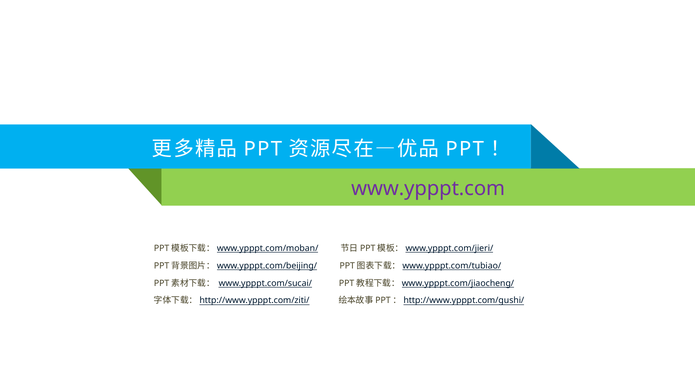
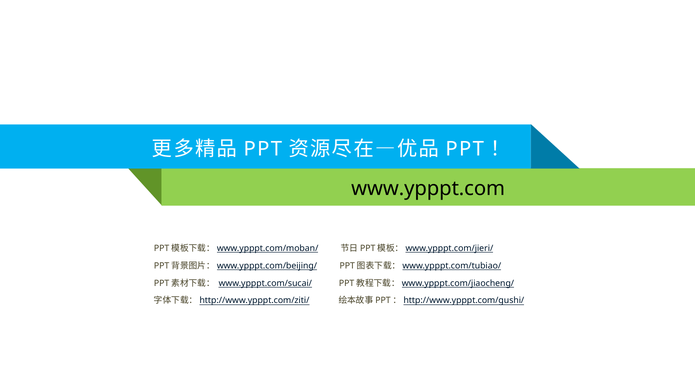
www.ypppt.com colour: purple -> black (428, 188)
